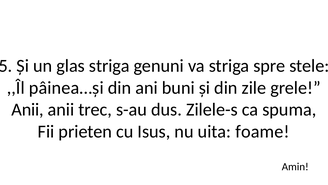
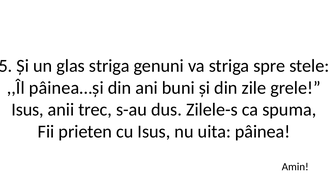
Anii: Anii -> Isus (28, 109)
foame: foame -> pâinea (263, 131)
